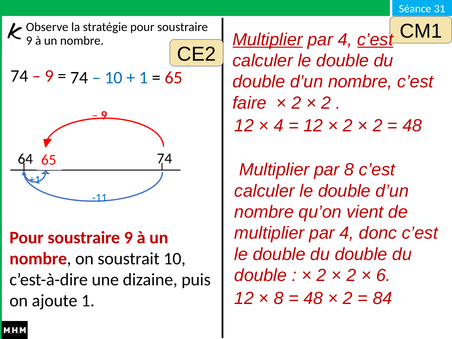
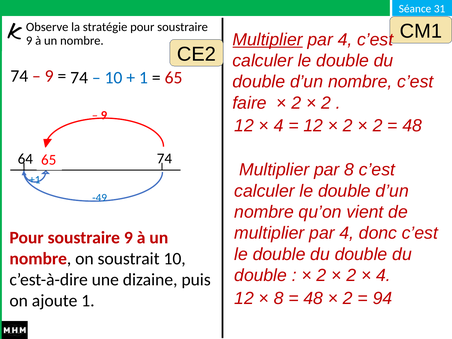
c’est underline: present -> none (375, 40)
-11: -11 -> -49 (100, 198)
6: 6 -> 4 (383, 275)
84: 84 -> 94 (382, 298)
